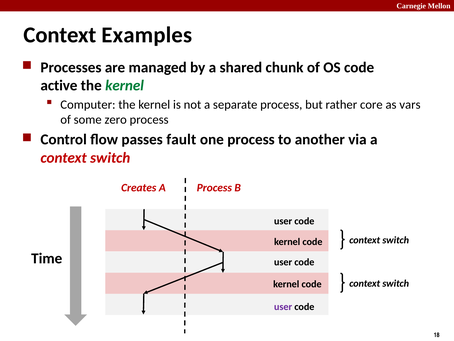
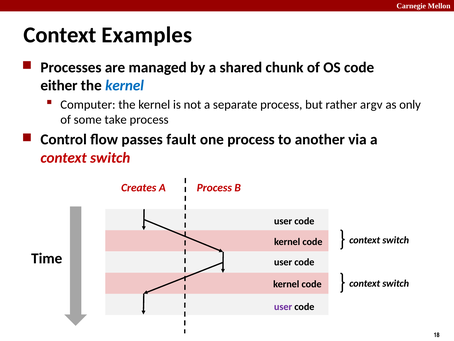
active: active -> either (59, 85)
kernel colour: green -> blue (125, 85)
core: core -> argv (371, 104)
vars: vars -> only (410, 104)
zero: zero -> take (116, 120)
